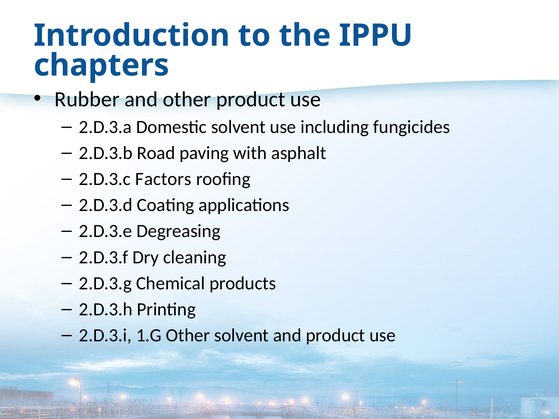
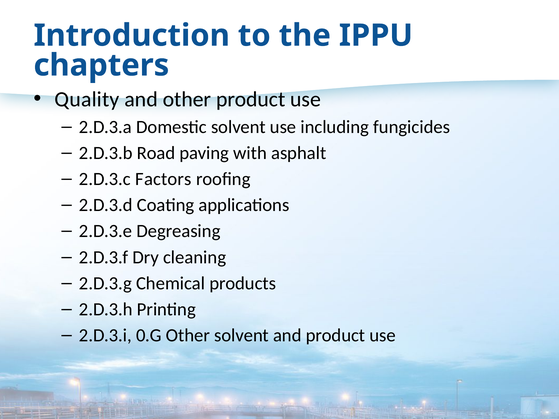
Rubber: Rubber -> Quality (87, 99)
1.G: 1.G -> 0.G (149, 336)
